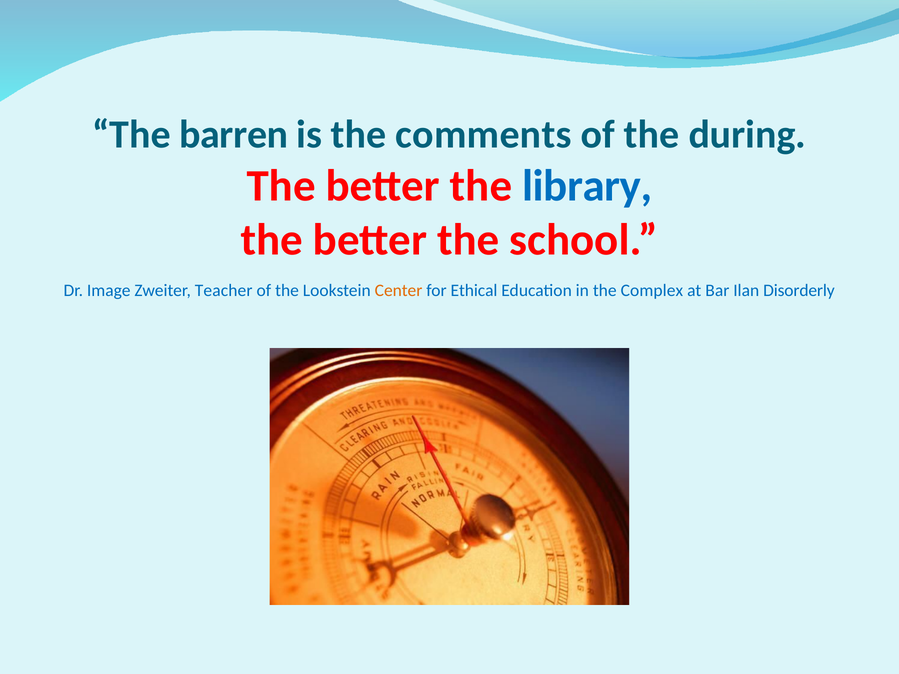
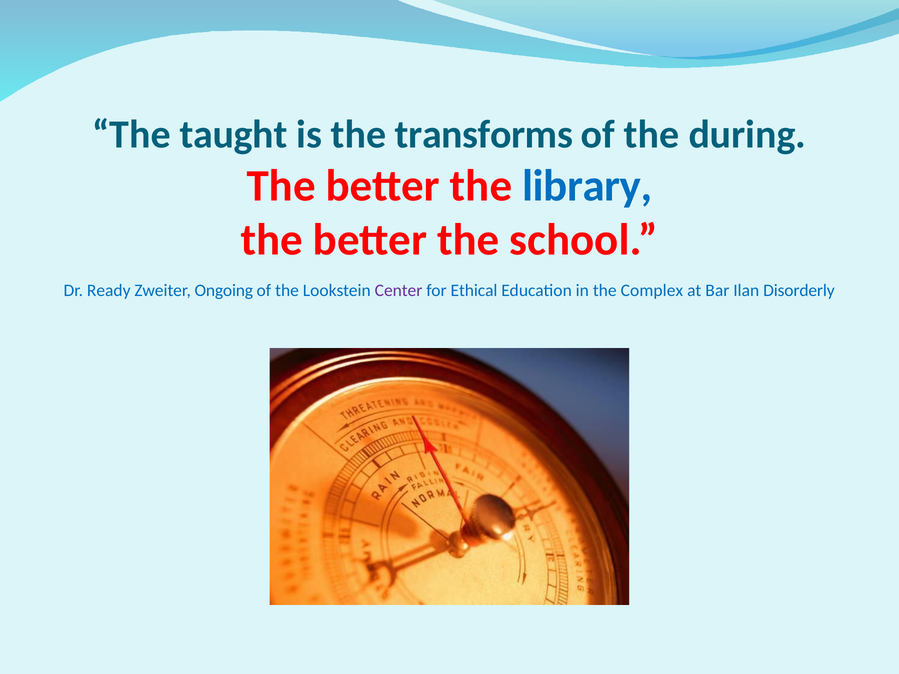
barren: barren -> taught (234, 135)
comments: comments -> transforms (484, 135)
Image: Image -> Ready (109, 290)
Teacher: Teacher -> Ongoing (224, 290)
Center colour: orange -> purple (399, 290)
